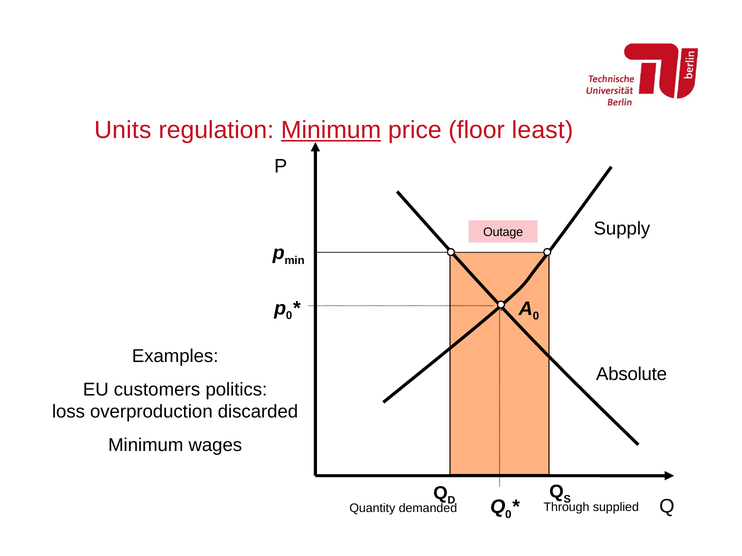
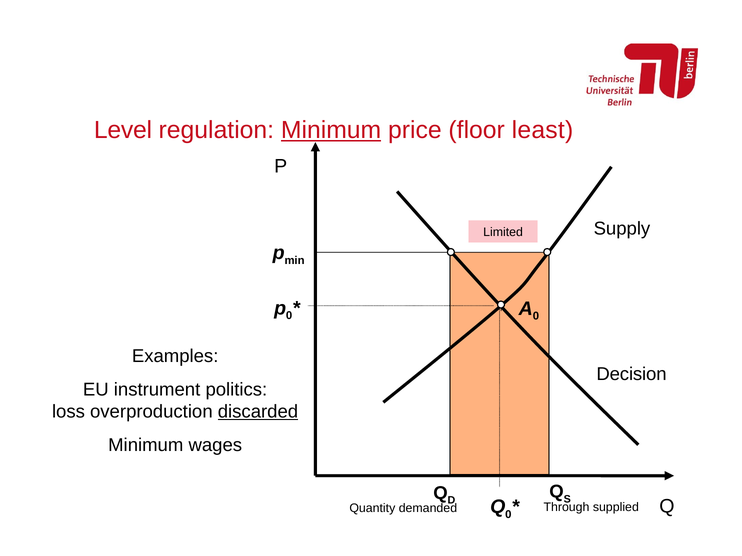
Units: Units -> Level (123, 130)
Outage: Outage -> Limited (503, 232)
Absolute: Absolute -> Decision (632, 375)
customers: customers -> instrument (157, 390)
discarded underline: none -> present (258, 412)
